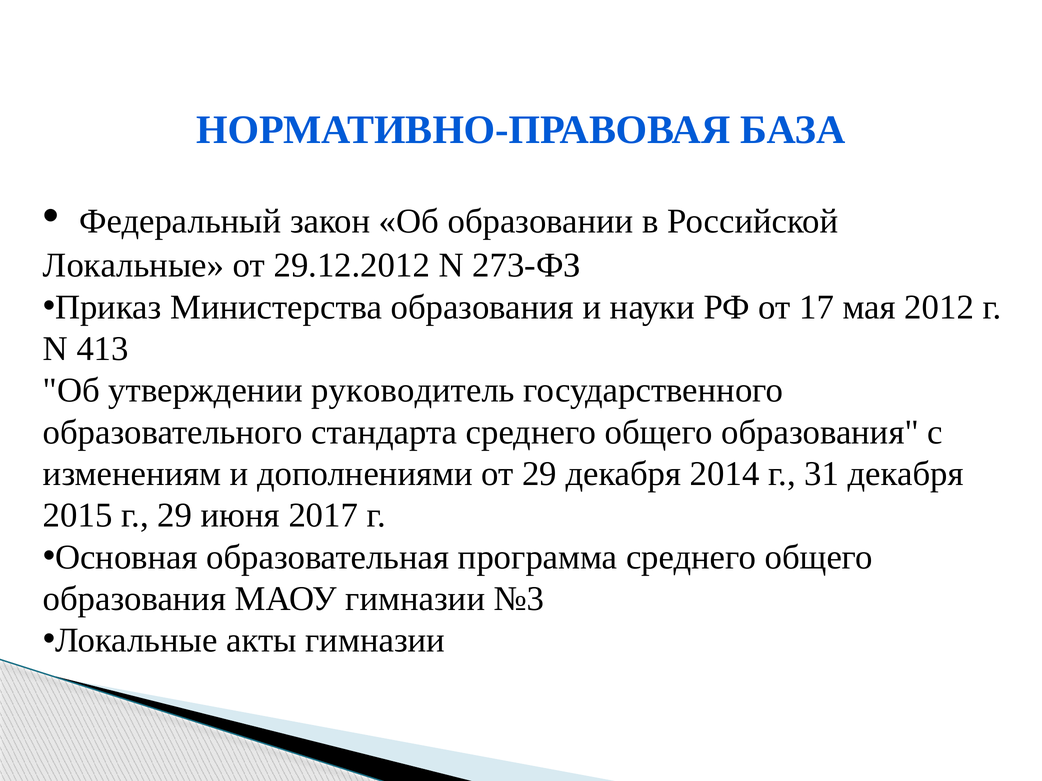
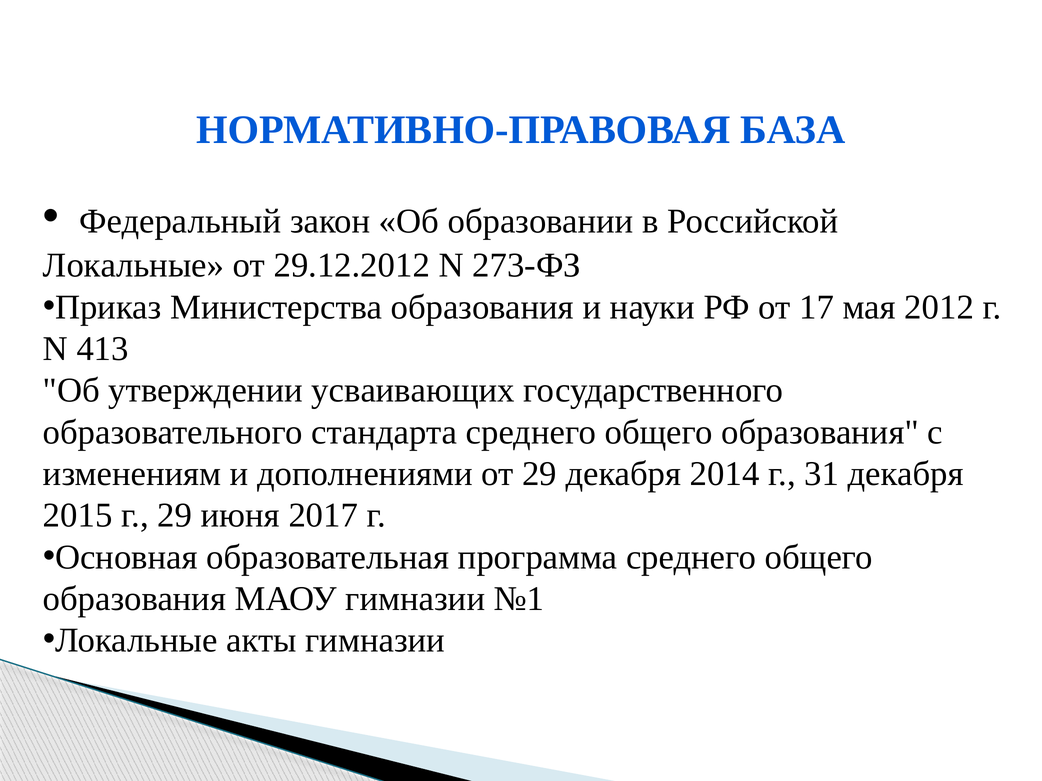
руководитель: руководитель -> усваивающих (413, 391)
№3: №3 -> №1 (519, 599)
